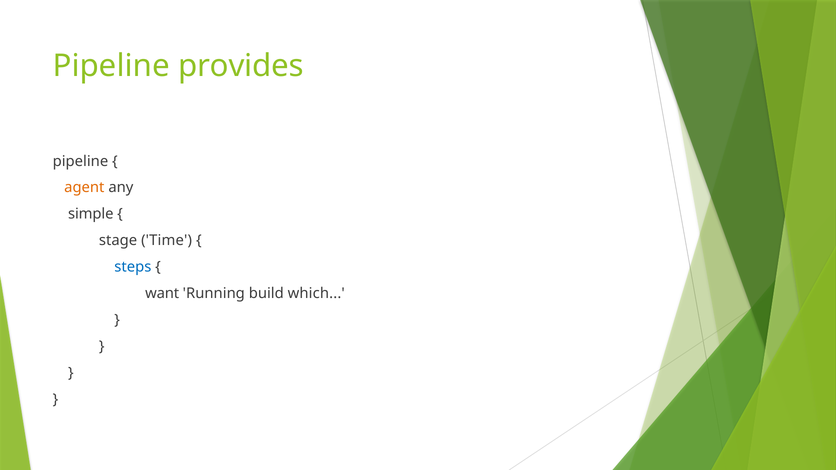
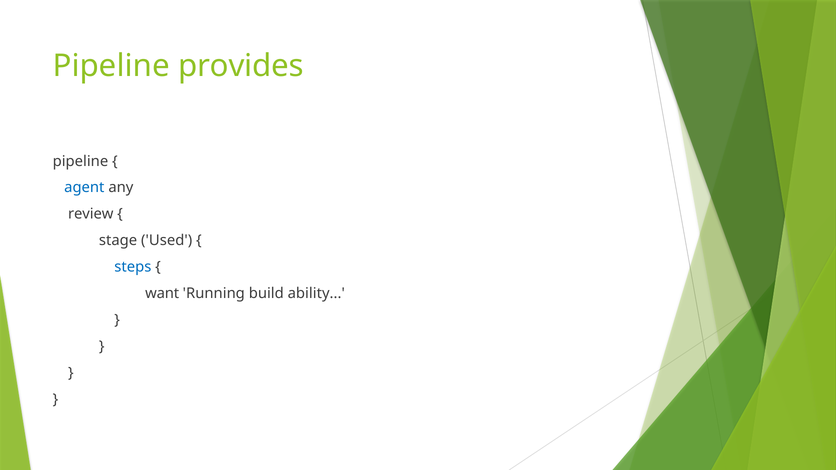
agent colour: orange -> blue (84, 188)
simple: simple -> review (91, 214)
Time: Time -> Used (167, 241)
which: which -> ability (316, 294)
